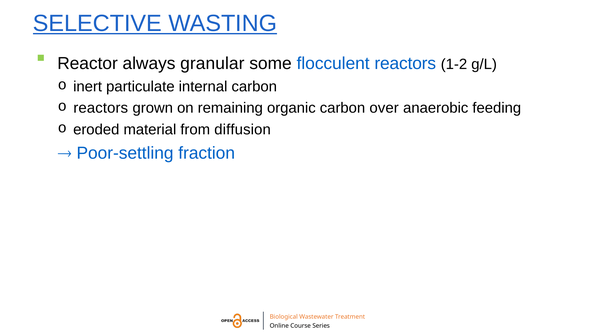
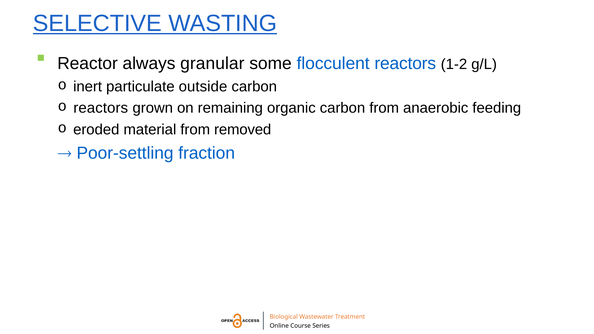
internal: internal -> outside (203, 87)
carbon over: over -> from (384, 108)
diffusion: diffusion -> removed (243, 129)
